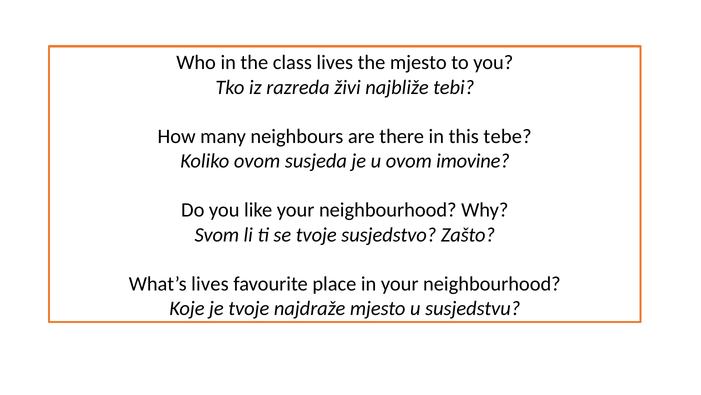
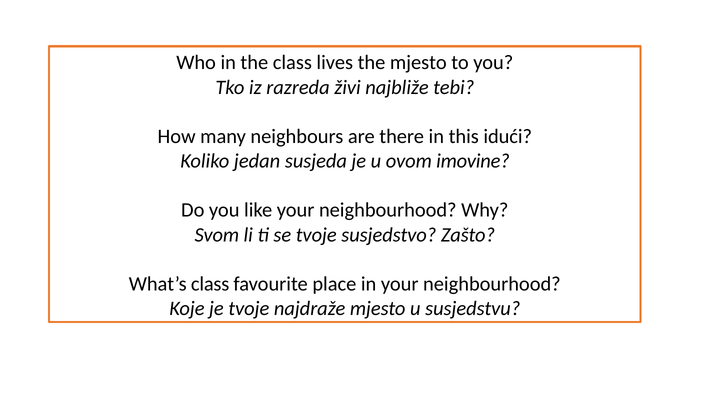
tebe: tebe -> idući (508, 136)
Koliko ovom: ovom -> jedan (257, 161)
What’s lives: lives -> class (210, 283)
